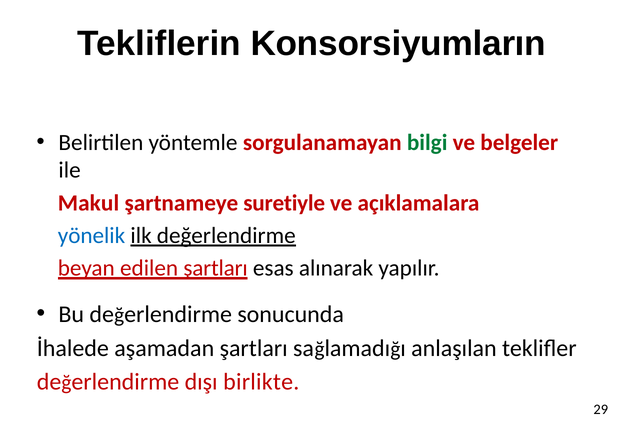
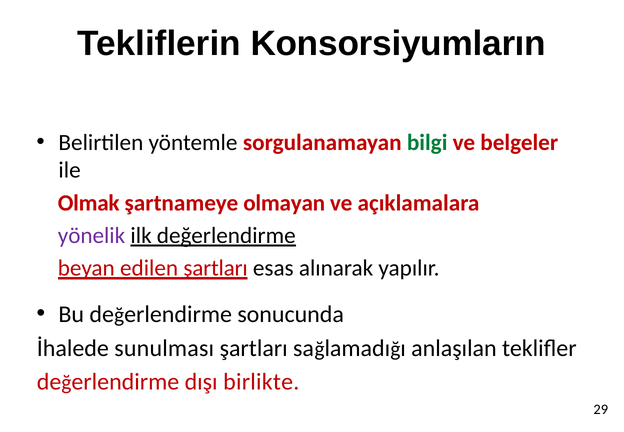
Makul: Makul -> Olmak (89, 203)
suretiyle: suretiyle -> olmayan (284, 203)
yönelik colour: blue -> purple (91, 236)
aşamadan: aşamadan -> sunulması (164, 348)
